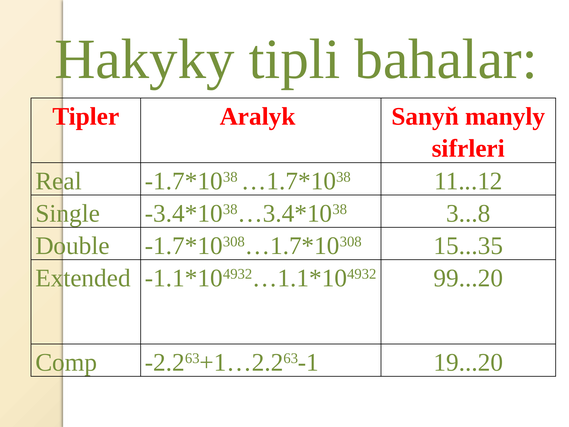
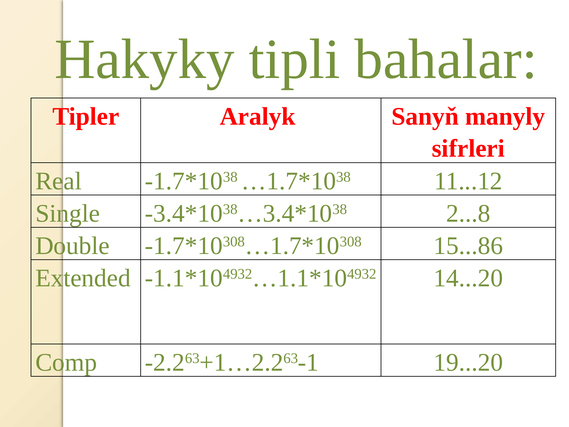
3...8: 3...8 -> 2...8 (468, 213)
15...35: 15...35 -> 15...86 (468, 246)
99...20: 99...20 -> 14...20 (468, 278)
